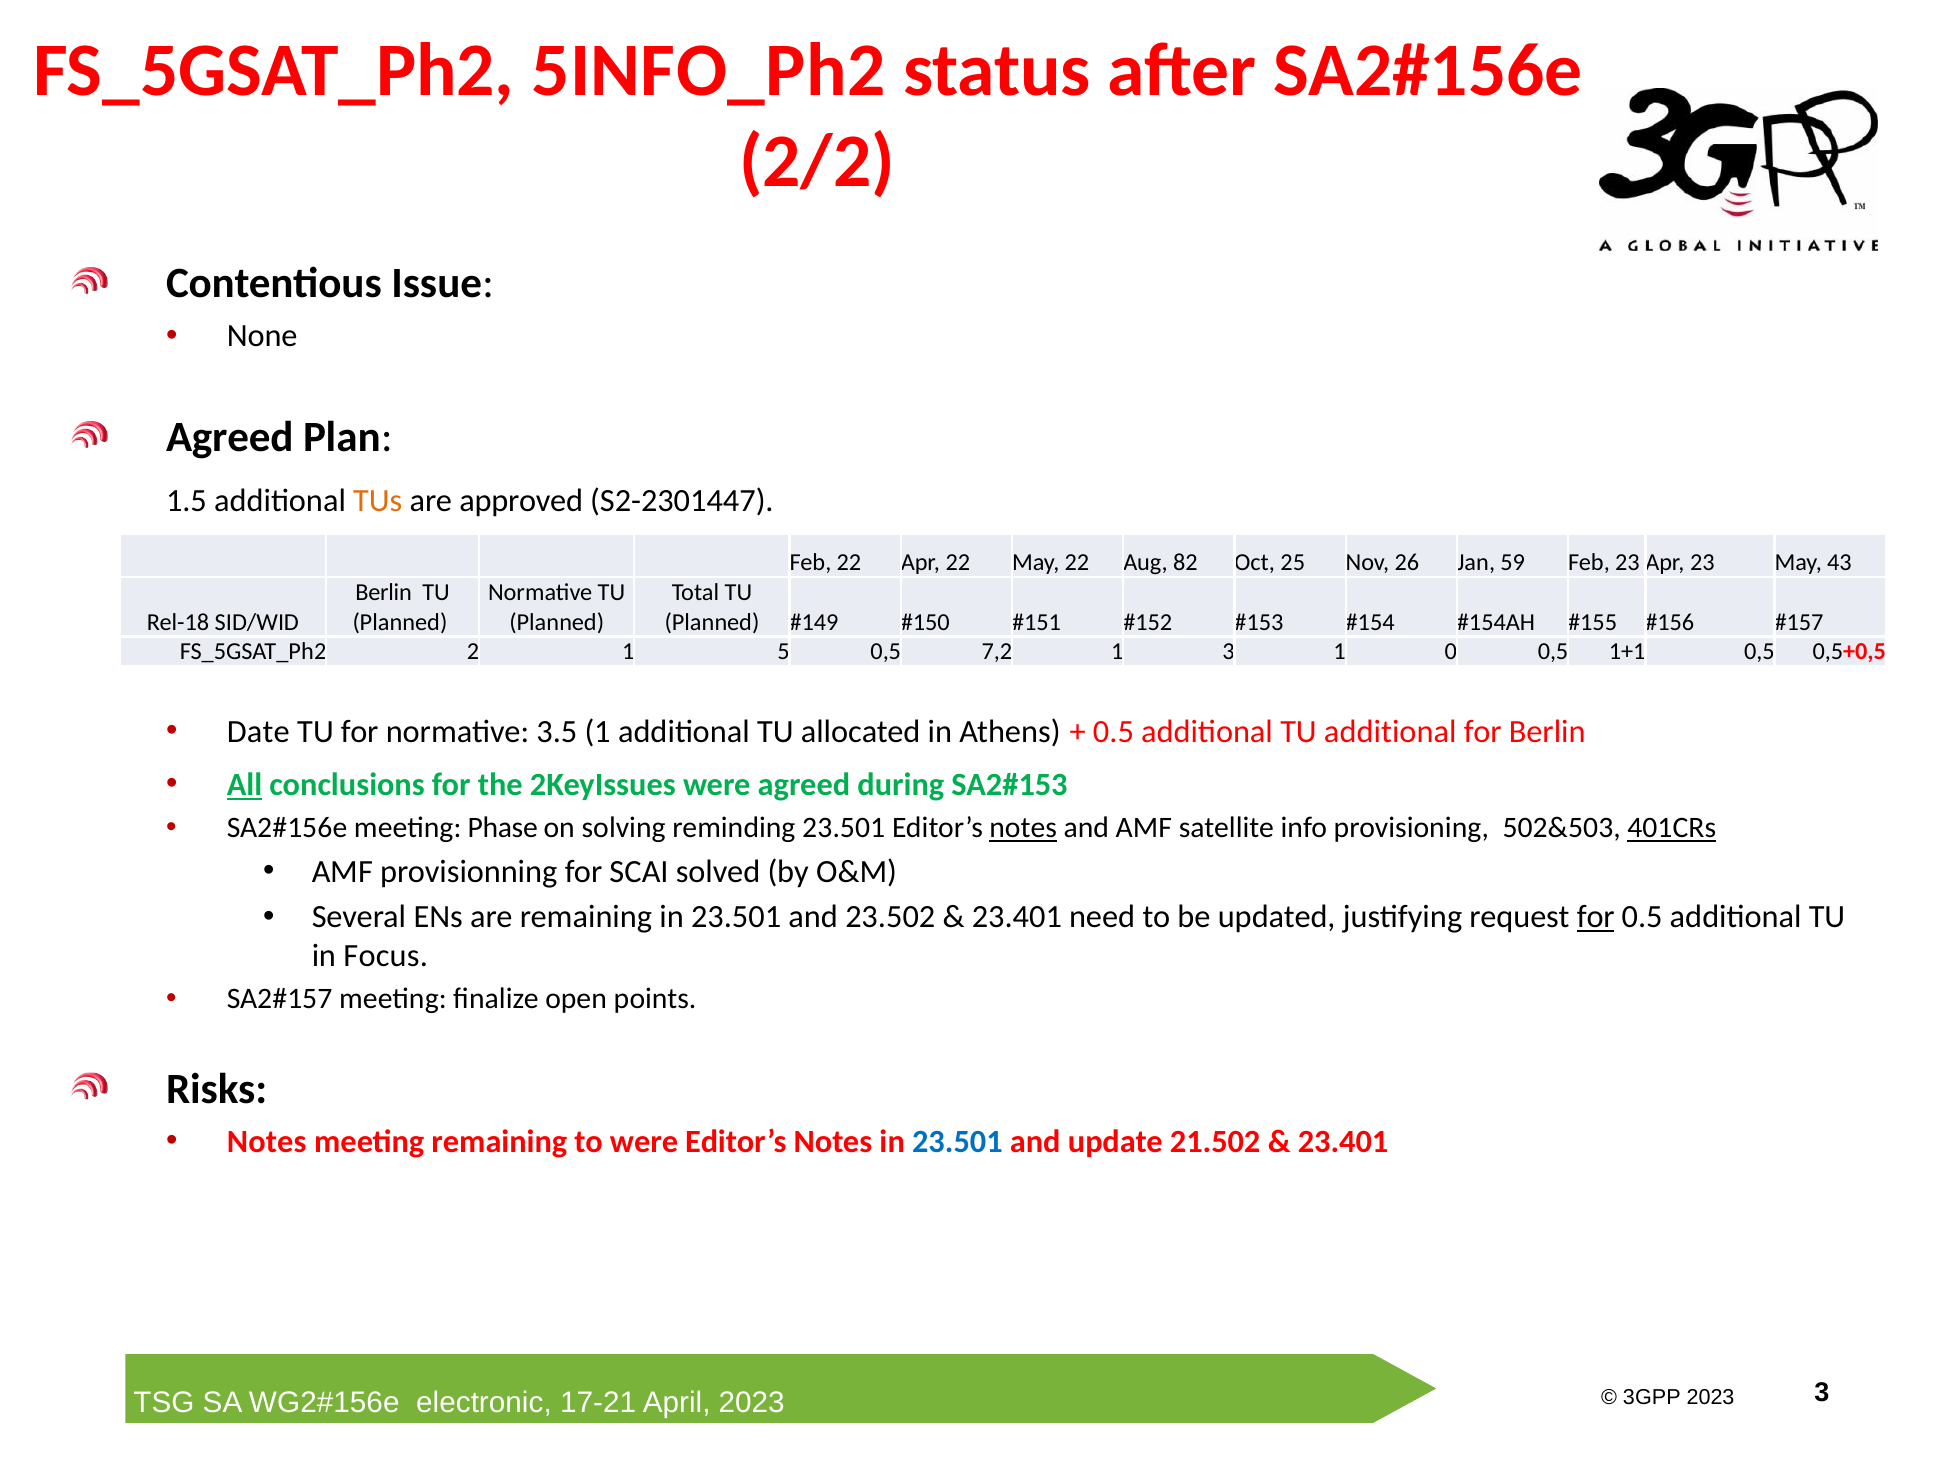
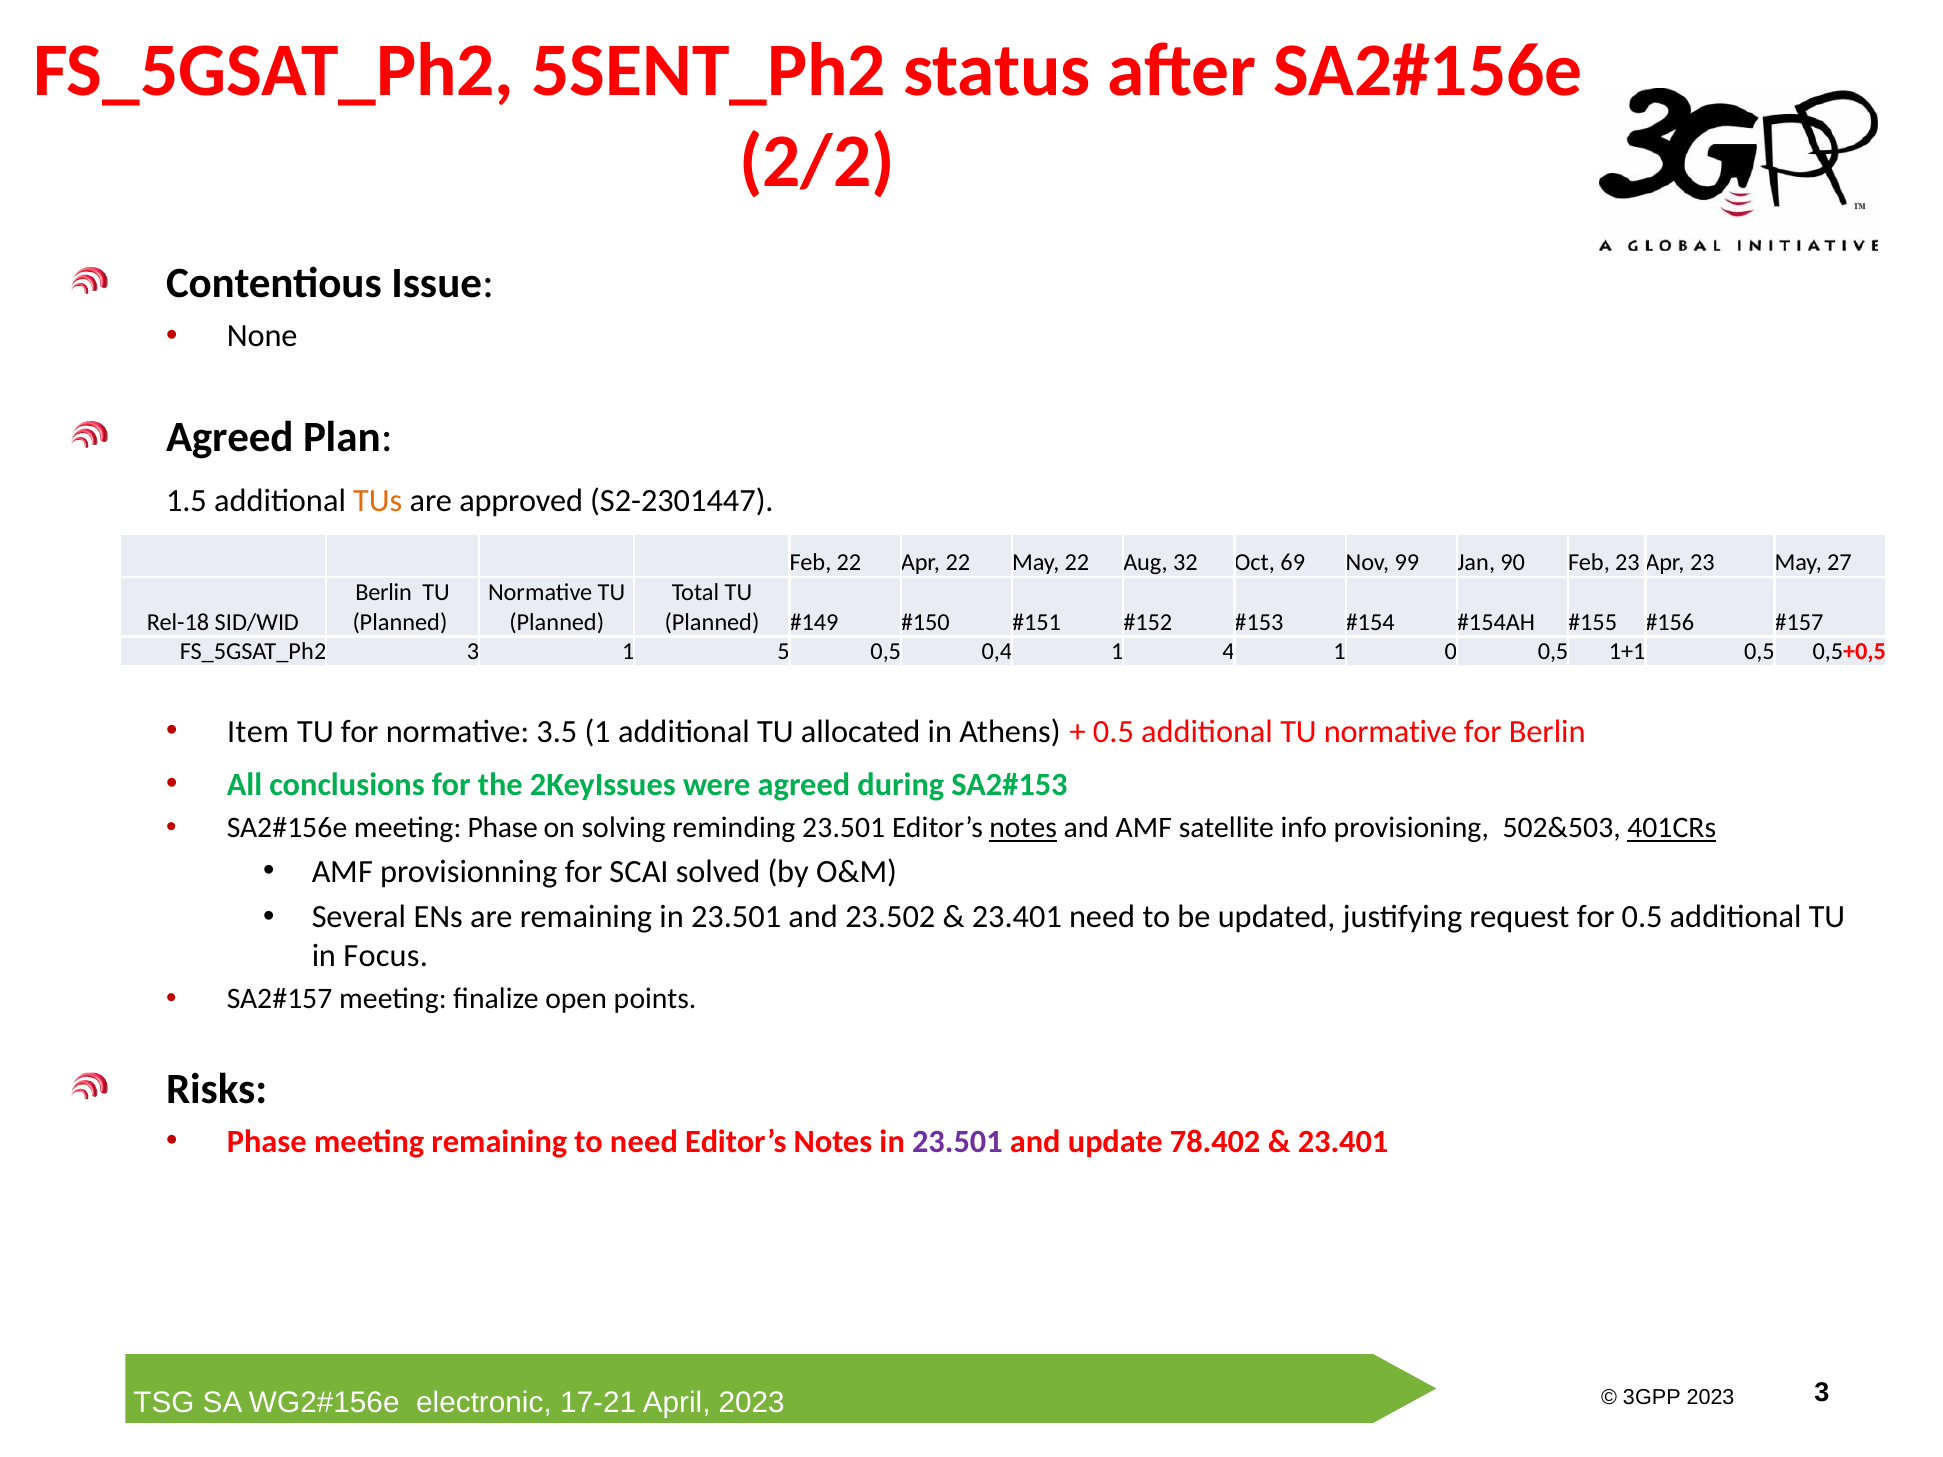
5INFO_Ph2: 5INFO_Ph2 -> 5SENT_Ph2 (709, 71)
82: 82 -> 32 (1185, 563)
25: 25 -> 69 (1293, 563)
26: 26 -> 99 (1407, 563)
59: 59 -> 90 (1513, 563)
43: 43 -> 27 (1839, 563)
FS_5GSAT_Ph2 2: 2 -> 3 (473, 652)
7,2: 7,2 -> 0,4 (997, 652)
1 3: 3 -> 4 (1228, 652)
Date: Date -> Item (258, 732)
TU additional: additional -> normative (1391, 732)
All underline: present -> none (245, 785)
for underline: present -> none (1596, 917)
Notes: Notes -> Phase (267, 1142)
to were: were -> need (644, 1142)
23.501 colour: blue -> purple (957, 1142)
21.502: 21.502 -> 78.402 (1215, 1142)
